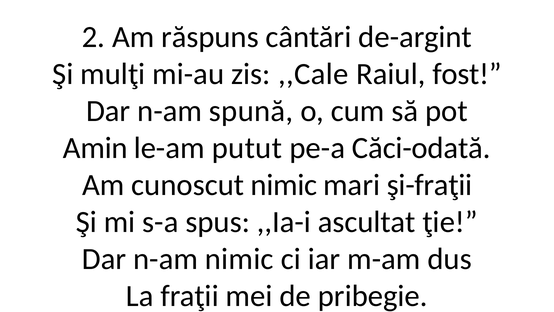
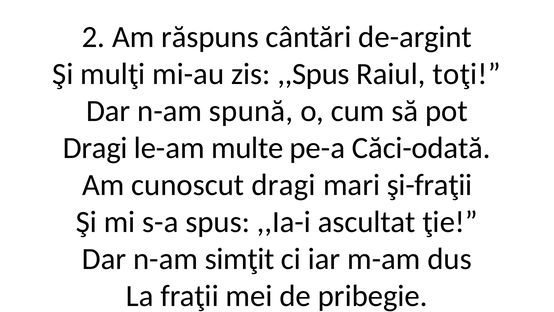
,,Cale: ,,Cale -> ,,Spus (314, 74)
fost: fost -> toţi (467, 74)
Amin: Amin -> Dragi (95, 148)
putut: putut -> multe (247, 148)
cunoscut nimic: nimic -> dragi (284, 185)
n-am nimic: nimic -> simţit (240, 259)
